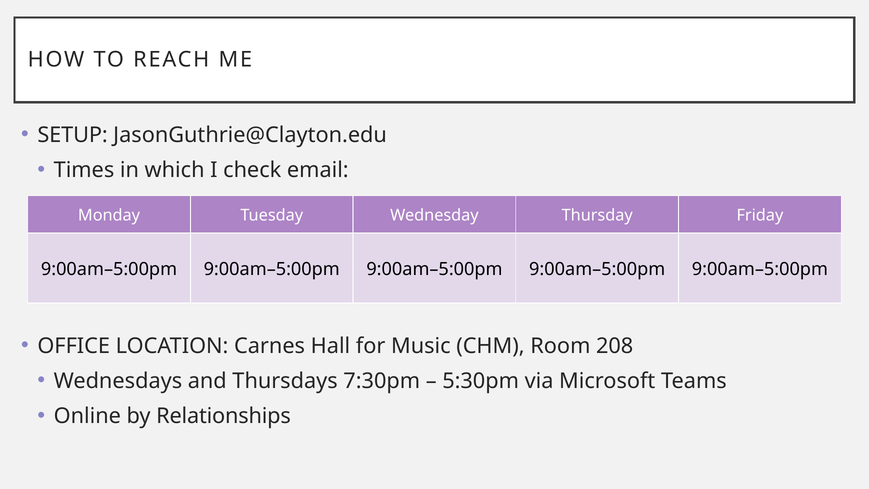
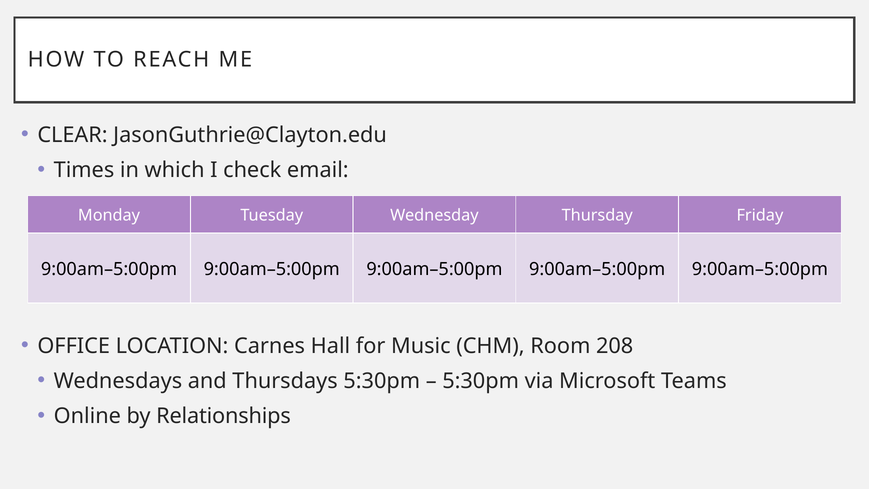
SETUP: SETUP -> CLEAR (73, 135)
Thursdays 7:30pm: 7:30pm -> 5:30pm (382, 381)
